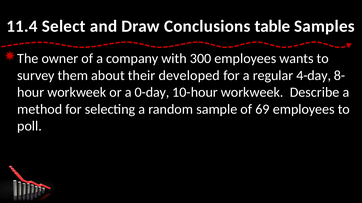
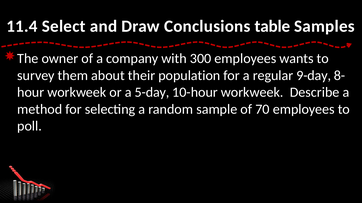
developed: developed -> population (189, 76)
4-day: 4-day -> 9-day (314, 76)
0-day: 0-day -> 5-day (152, 93)
69: 69 -> 70 (263, 109)
